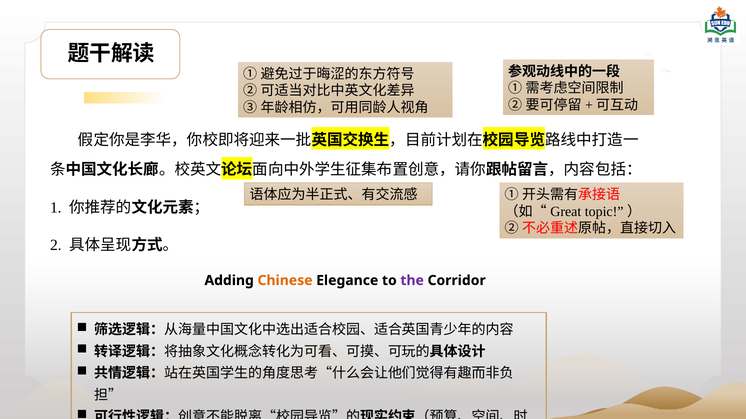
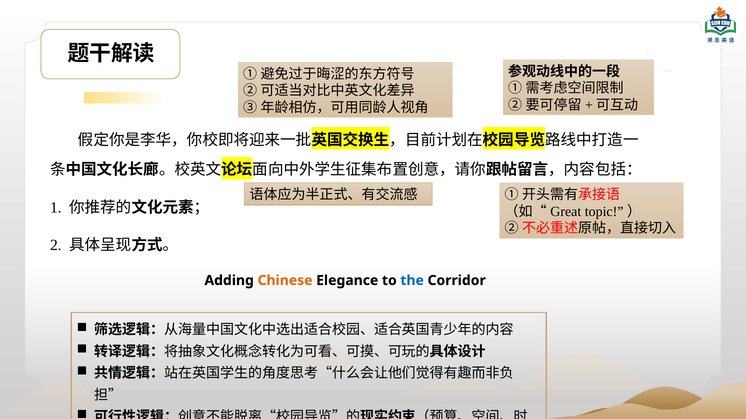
the colour: purple -> blue (412, 281)
